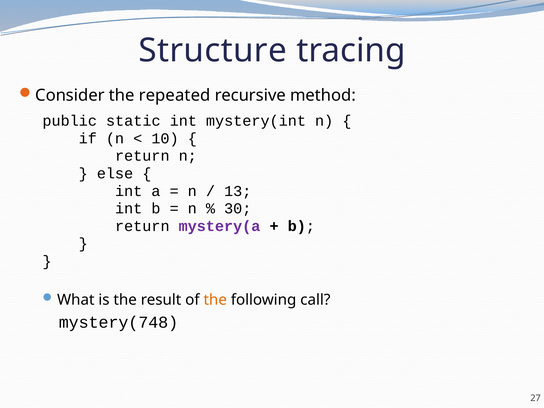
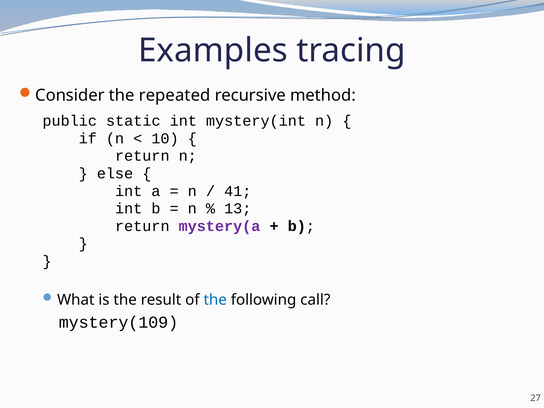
Structure: Structure -> Examples (213, 50)
13: 13 -> 41 (238, 191)
30: 30 -> 13 (238, 209)
the colour: orange -> blue (215, 300)
mystery(748: mystery(748 -> mystery(109 (118, 322)
